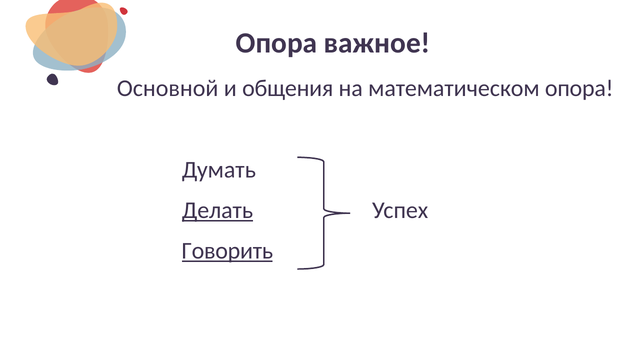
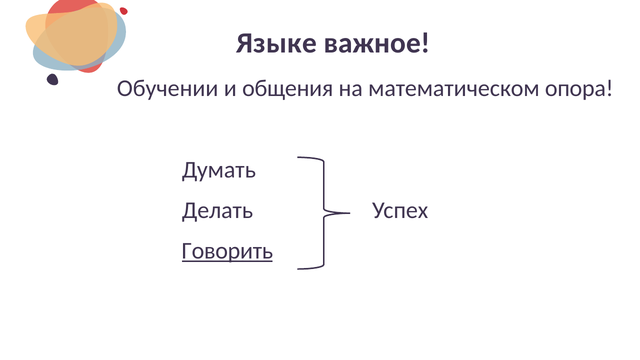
Опора: Опора -> Языке (276, 43)
Основной: Основной -> Обучении (168, 88)
Делать underline: present -> none (217, 210)
